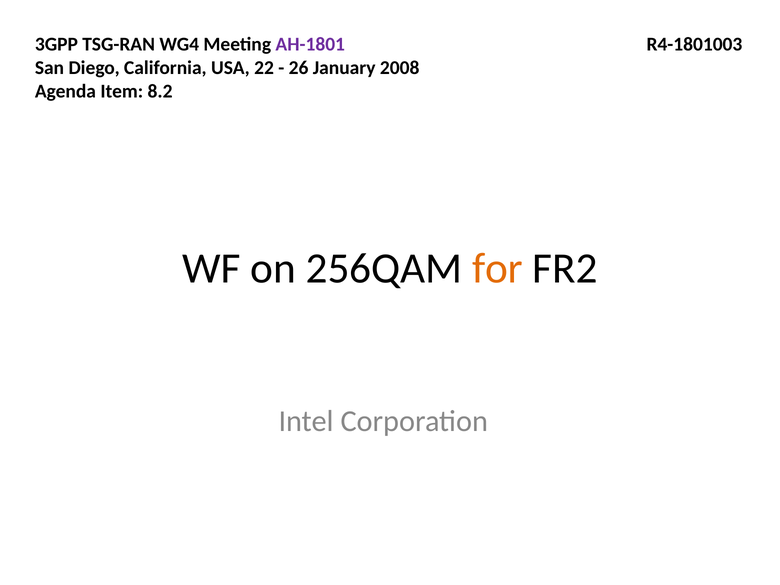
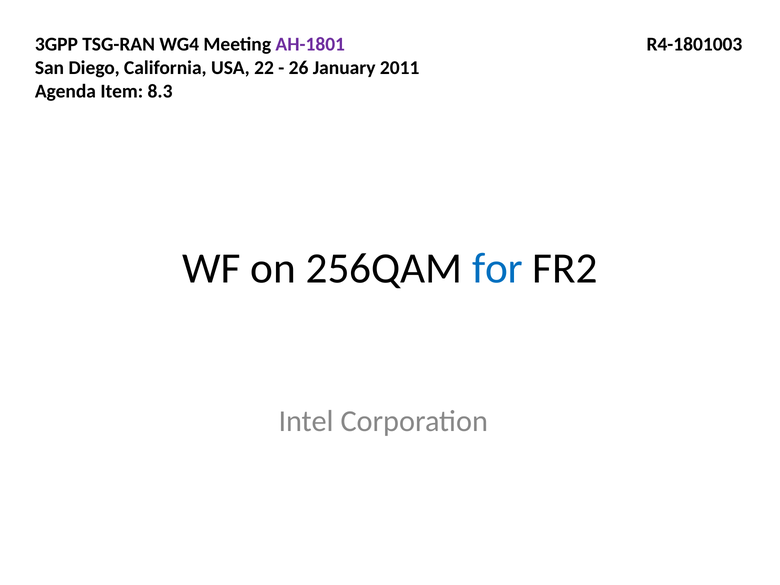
2008: 2008 -> 2011 (400, 68)
8.2: 8.2 -> 8.3 (160, 91)
for colour: orange -> blue (497, 268)
